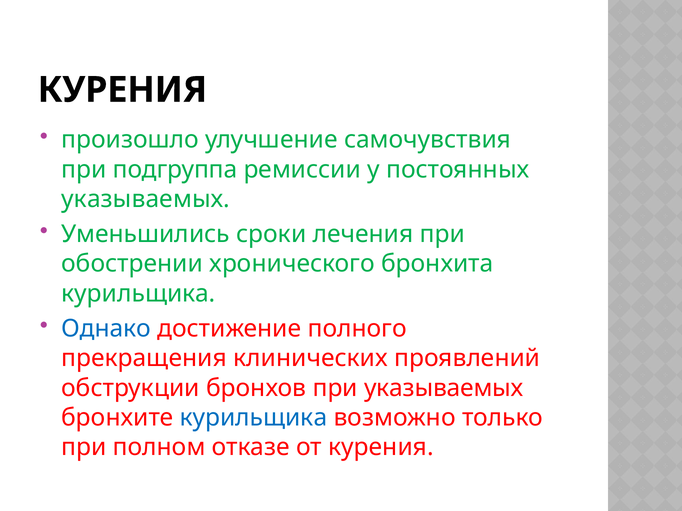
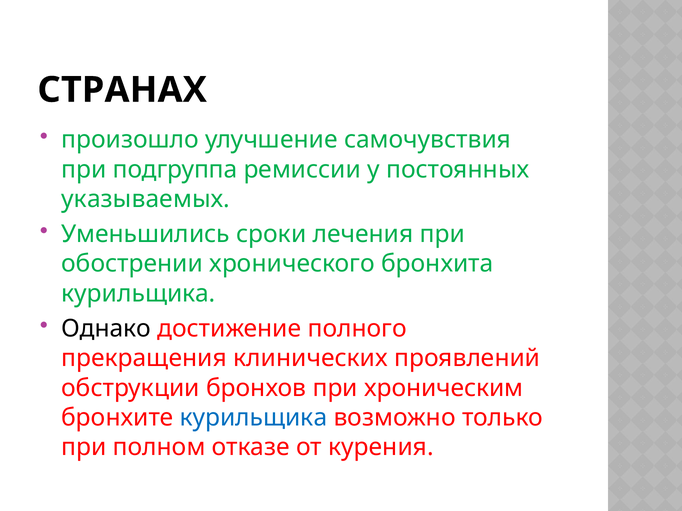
КУРЕНИЯ: КУРЕНИЯ -> СТРАНАХ (122, 90)
Однако colour: blue -> black (106, 329)
при указываемых: указываемых -> хроническим (444, 388)
